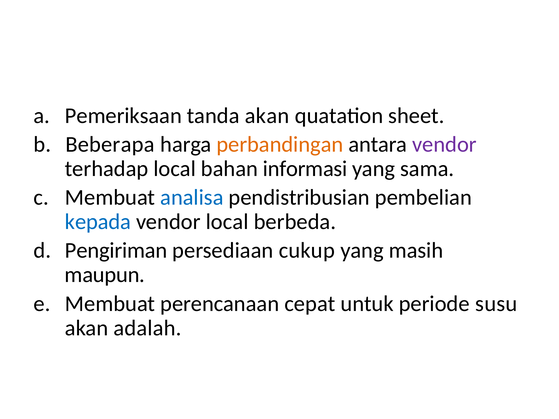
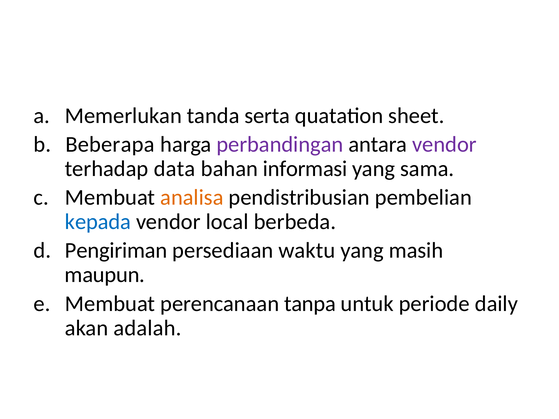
Pemeriksaan: Pemeriksaan -> Memerlukan (123, 116)
tanda akan: akan -> serta (267, 116)
perbandingan colour: orange -> purple (280, 144)
terhadap local: local -> data (175, 169)
analisa colour: blue -> orange (192, 198)
cukup: cukup -> waktu (307, 251)
cepat: cepat -> tanpa (310, 304)
susu: susu -> daily (496, 304)
